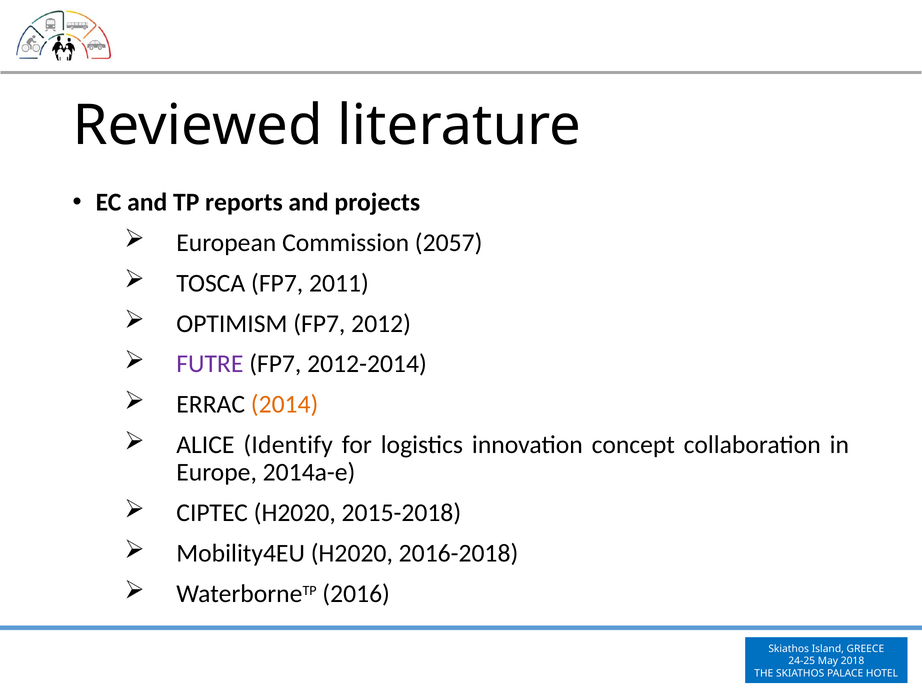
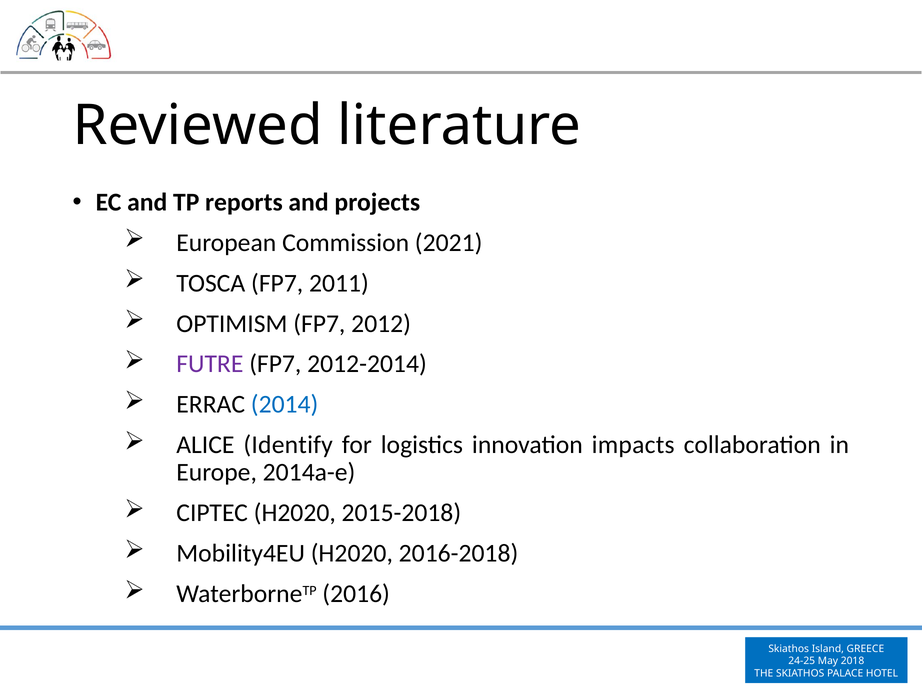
2057: 2057 -> 2021 (449, 243)
2014 colour: orange -> blue (285, 405)
concept: concept -> impacts (633, 445)
